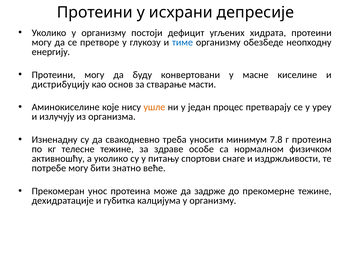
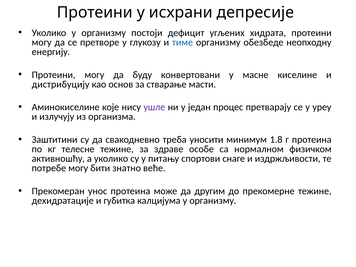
ушле colour: orange -> purple (154, 107)
Изненадну: Изненадну -> Заштитини (55, 140)
7.8: 7.8 -> 1.8 (276, 140)
задрже: задрже -> другим (210, 191)
